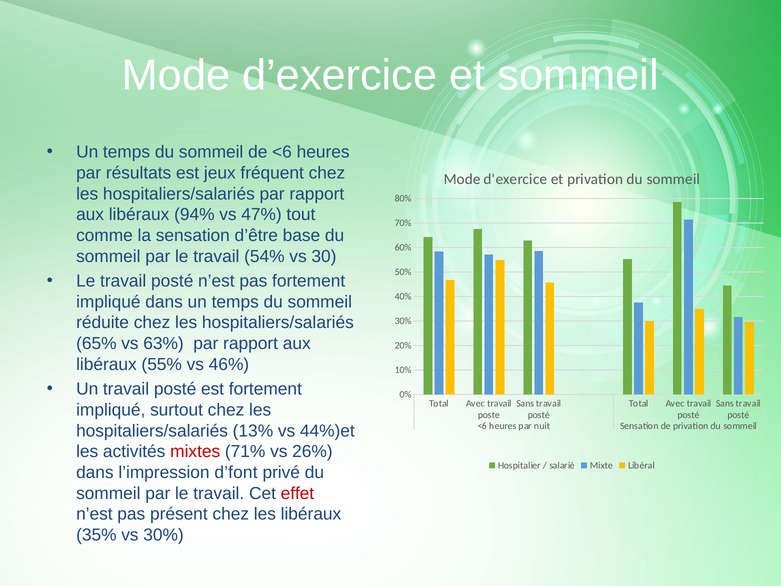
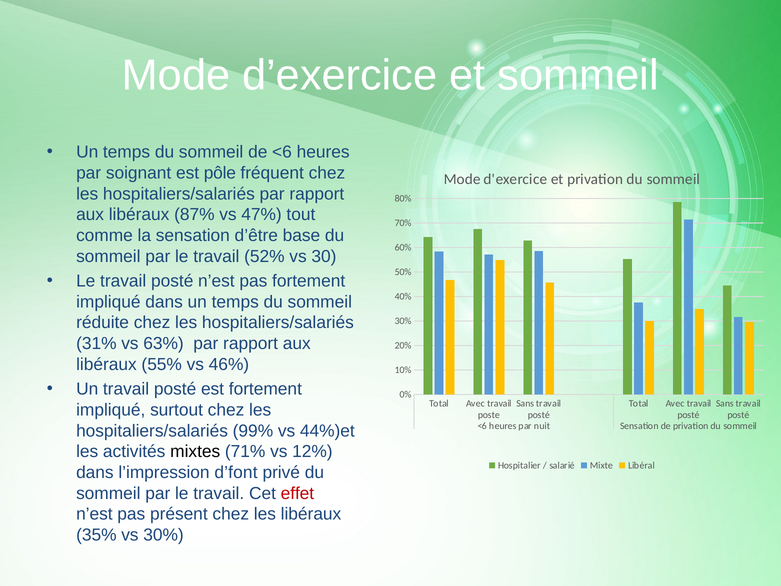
résultats: résultats -> soignant (139, 173)
jeux: jeux -> pôle (220, 173)
94%: 94% -> 87% (194, 215)
54%: 54% -> 52% (264, 256)
65%: 65% -> 31% (96, 343)
13%: 13% -> 99% (253, 431)
mixtes colour: red -> black (195, 451)
26%: 26% -> 12% (312, 451)
